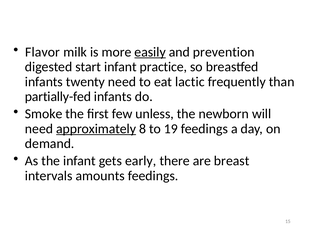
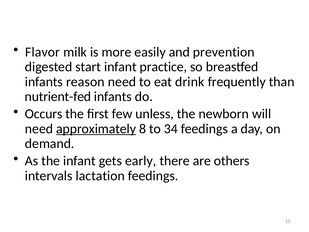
easily underline: present -> none (150, 52)
twenty: twenty -> reason (85, 82)
lactic: lactic -> drink (190, 82)
partially-fed: partially-fed -> nutrient-fed (58, 96)
Smoke: Smoke -> Occurs (44, 114)
19: 19 -> 34 (171, 129)
breast: breast -> others (232, 161)
amounts: amounts -> lactation (100, 176)
